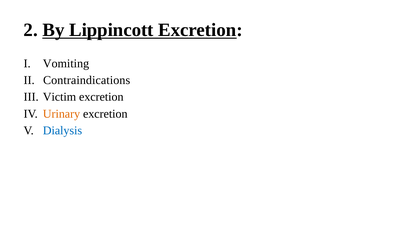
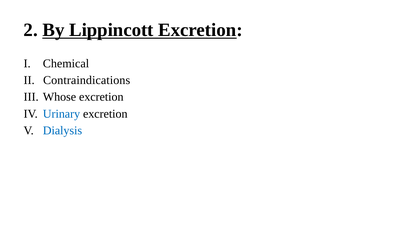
Vomiting: Vomiting -> Chemical (66, 64)
Victim: Victim -> Whose (59, 97)
Urinary colour: orange -> blue (62, 114)
